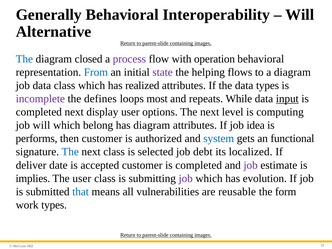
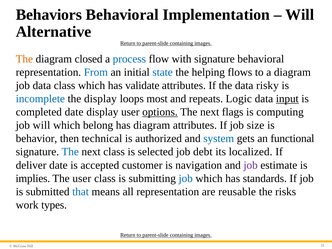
Generally: Generally -> Behaviors (49, 15)
Interoperability: Interoperability -> Implementation (216, 15)
The colour: blue -> orange (24, 59)
process colour: purple -> blue (129, 59)
with operation: operation -> signature (214, 59)
state colour: purple -> blue (163, 72)
realized: realized -> validate (142, 85)
data types: types -> risky (267, 85)
incomplete colour: purple -> blue (40, 99)
the defines: defines -> display (100, 99)
While: While -> Logic (239, 99)
completed next: next -> date (74, 112)
options underline: none -> present (160, 112)
level: level -> flags (233, 112)
idea: idea -> size (256, 125)
performs: performs -> behavior (36, 139)
then customer: customer -> technical (102, 139)
customer is completed: completed -> navigation (199, 165)
job colour: purple -> blue (186, 178)
evolution: evolution -> standards (265, 178)
all vulnerabilities: vulnerabilities -> representation (168, 192)
form: form -> risks (286, 192)
